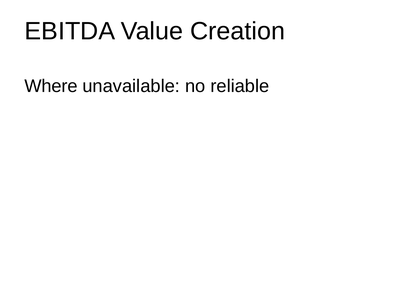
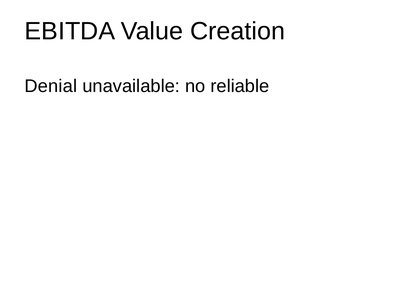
Where: Where -> Denial (51, 86)
